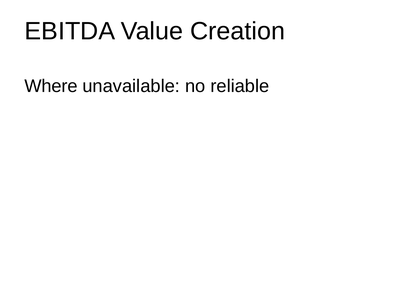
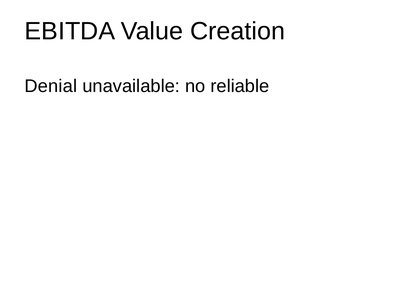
Where: Where -> Denial (51, 86)
